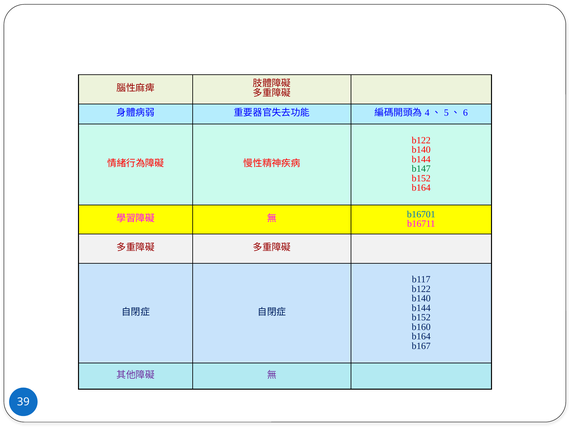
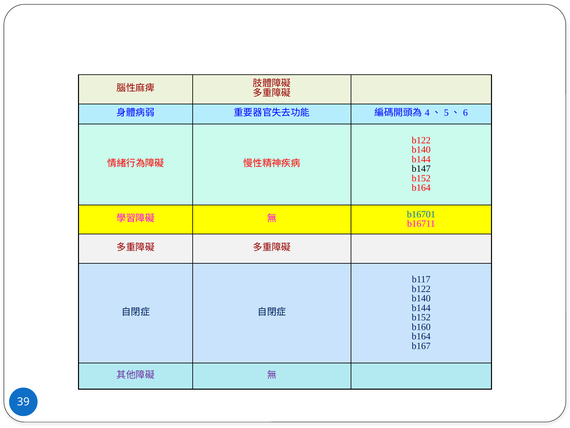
b147 colour: green -> black (421, 169)
